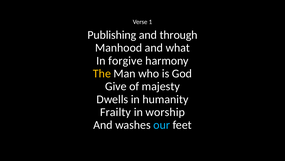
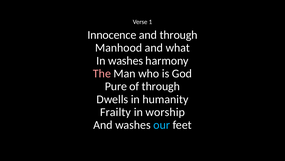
Publishing: Publishing -> Innocence (112, 35)
In forgive: forgive -> washes (126, 60)
The colour: yellow -> pink (102, 73)
Give: Give -> Pure (116, 86)
of majesty: majesty -> through (161, 86)
